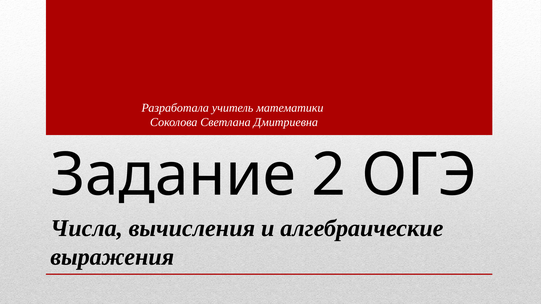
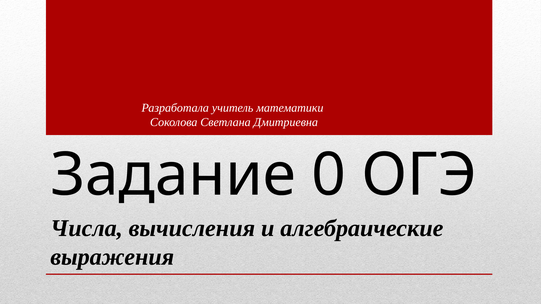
2: 2 -> 0 (329, 175)
